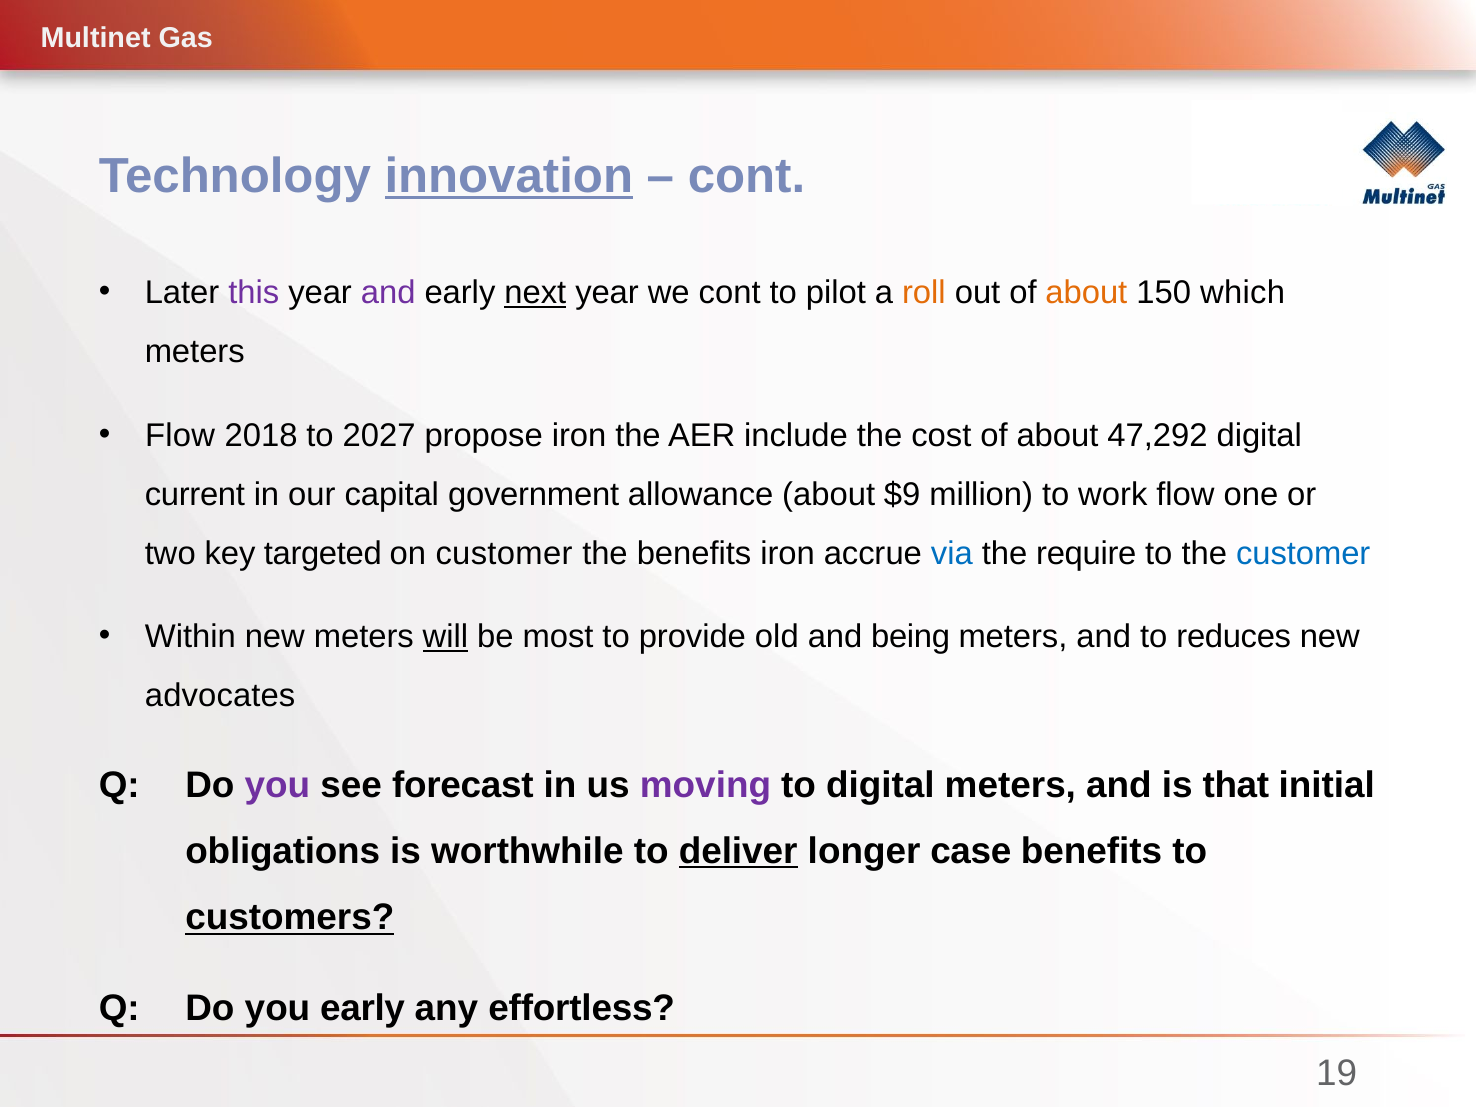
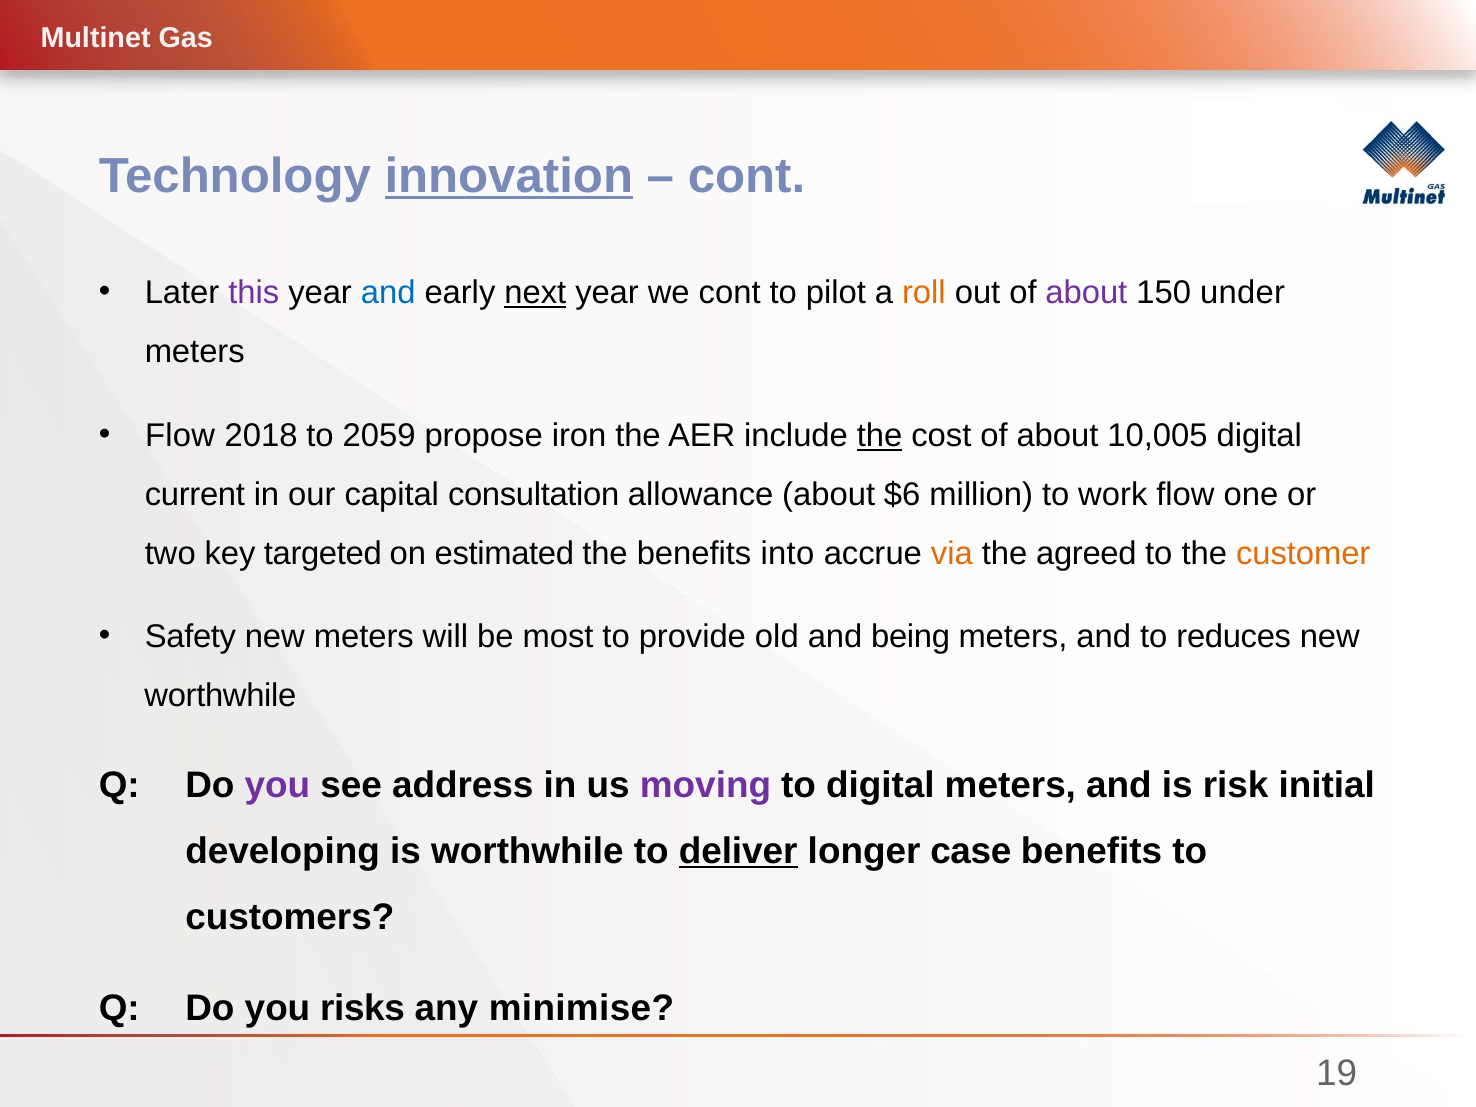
and colour: purple -> blue (388, 293)
about colour: orange -> purple (1086, 293)
which: which -> under (1243, 293)
2027: 2027 -> 2059 (379, 435)
the underline: none -> present (880, 435)
47,292: 47,292 -> 10,005 (1158, 435)
government: government -> consultation (534, 494)
$9: $9 -> $6 (902, 494)
on customer: customer -> estimated (504, 553)
benefits iron: iron -> into (787, 553)
via colour: blue -> orange (952, 553)
require: require -> agreed (1086, 553)
customer colour: blue -> orange (1303, 553)
Within: Within -> Safety (190, 637)
will underline: present -> none (445, 637)
advocates: advocates -> worthwhile (220, 696)
forecast: forecast -> address (463, 785)
that: that -> risk (1236, 785)
obligations: obligations -> developing (283, 851)
customers underline: present -> none (290, 918)
you early: early -> risks (363, 1009)
effortless: effortless -> minimise (581, 1009)
